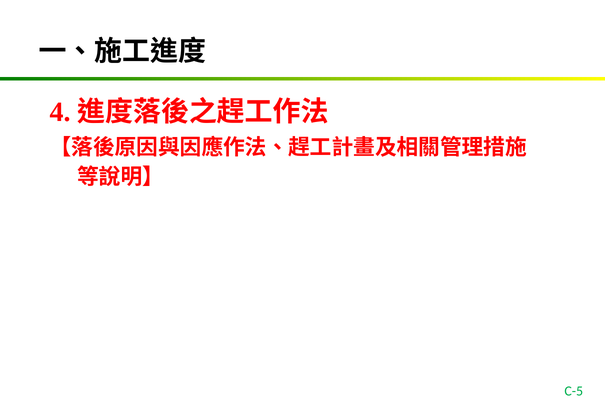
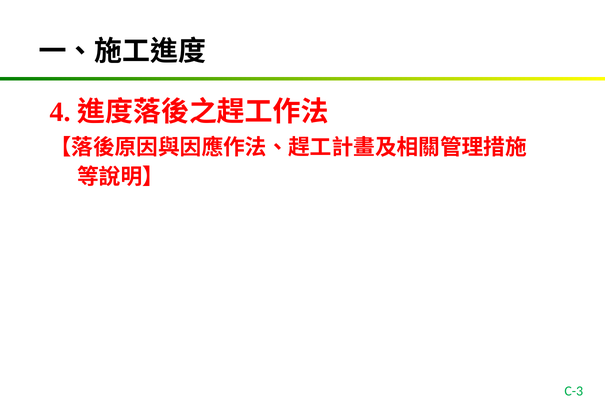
C-5: C-5 -> C-3 (574, 391)
